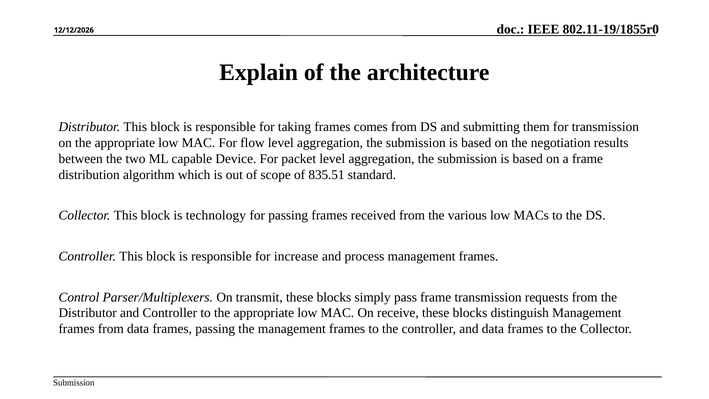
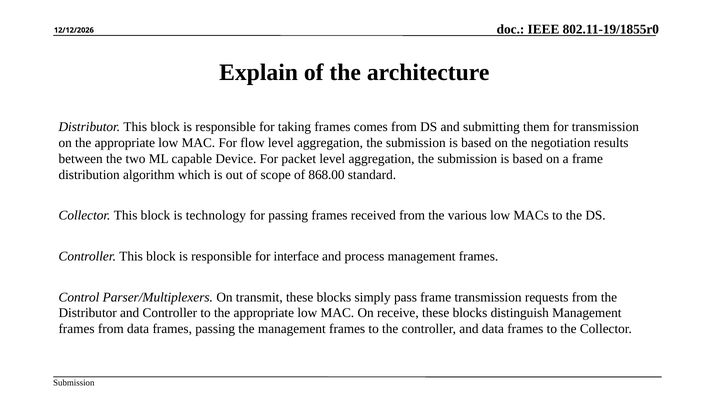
835.51: 835.51 -> 868.00 (327, 175)
increase: increase -> interface (296, 256)
